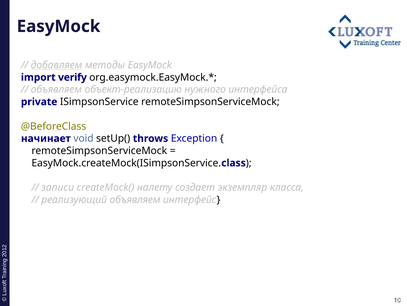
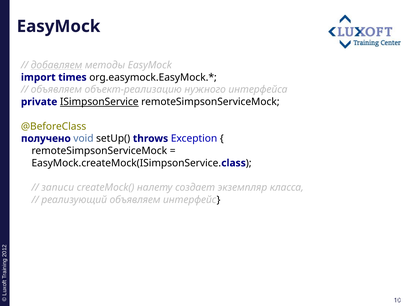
verify: verify -> times (72, 77)
ISimpsonService underline: none -> present (99, 102)
начинает: начинает -> получено (46, 138)
